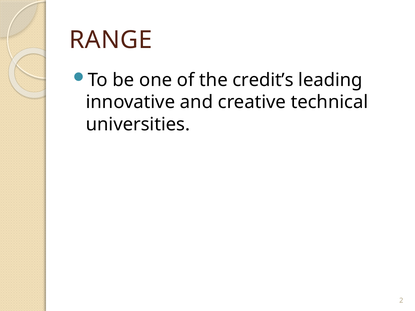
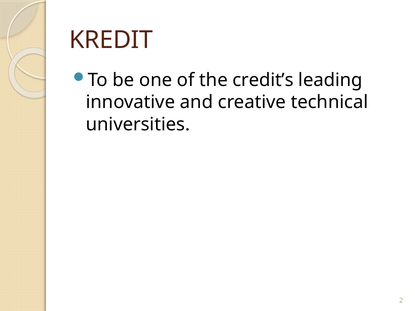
RANGE: RANGE -> KREDIT (111, 40)
